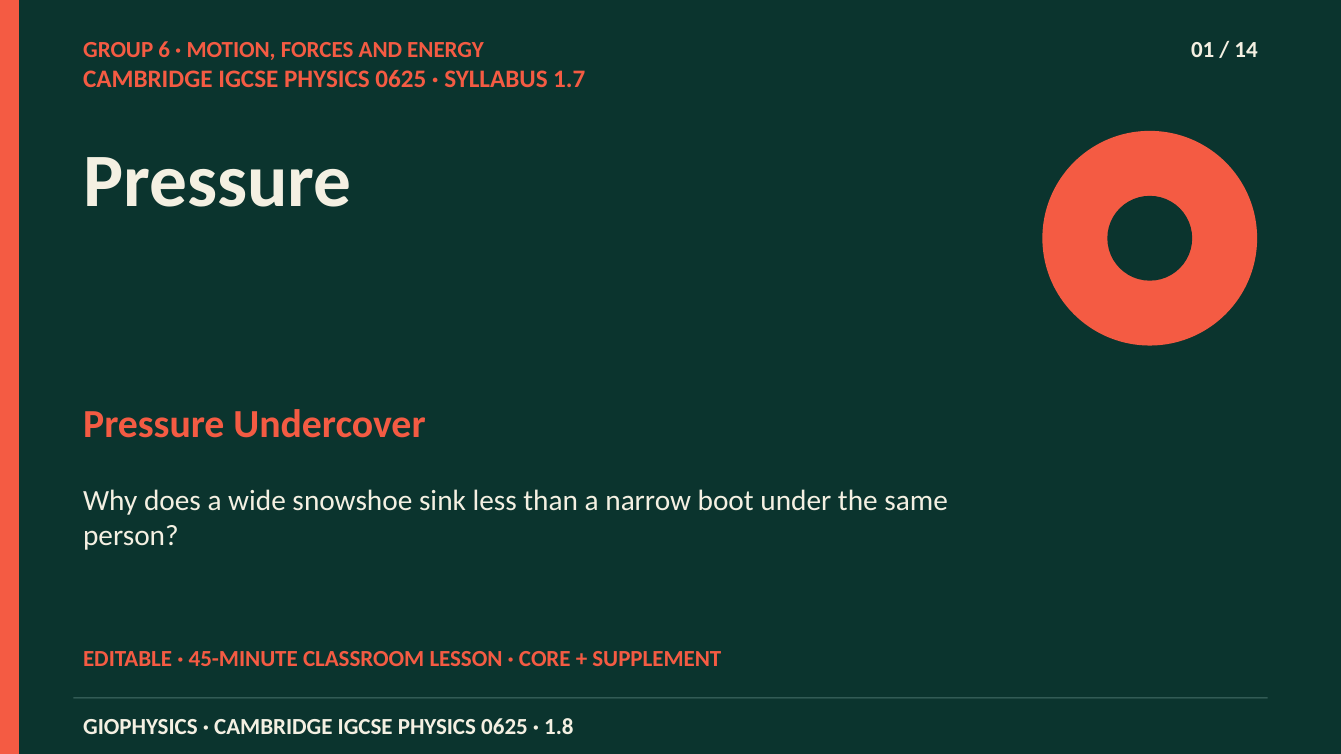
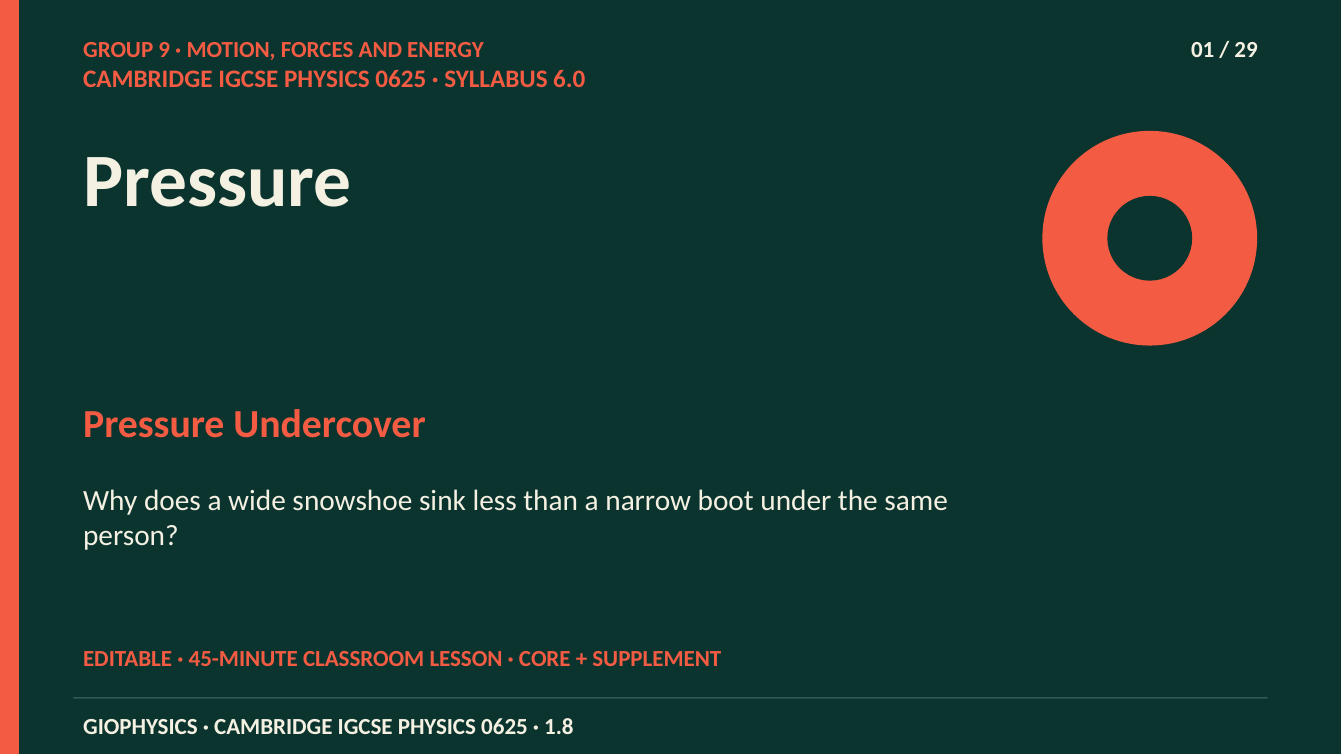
6: 6 -> 9 (164, 50)
14: 14 -> 29 (1246, 50)
1.7: 1.7 -> 6.0 (569, 79)
